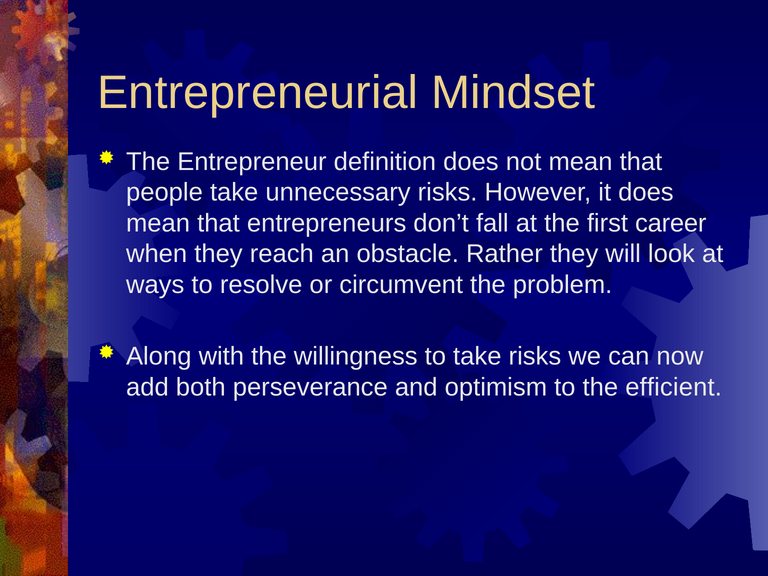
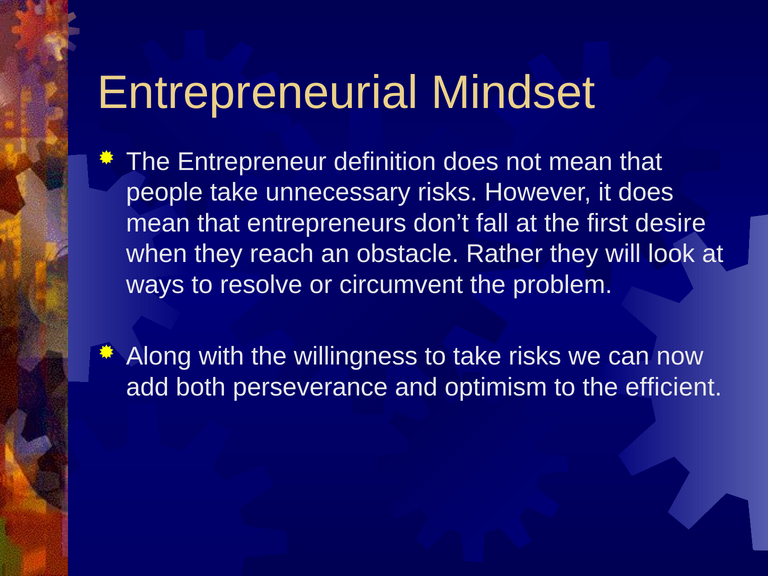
career: career -> desire (671, 223)
